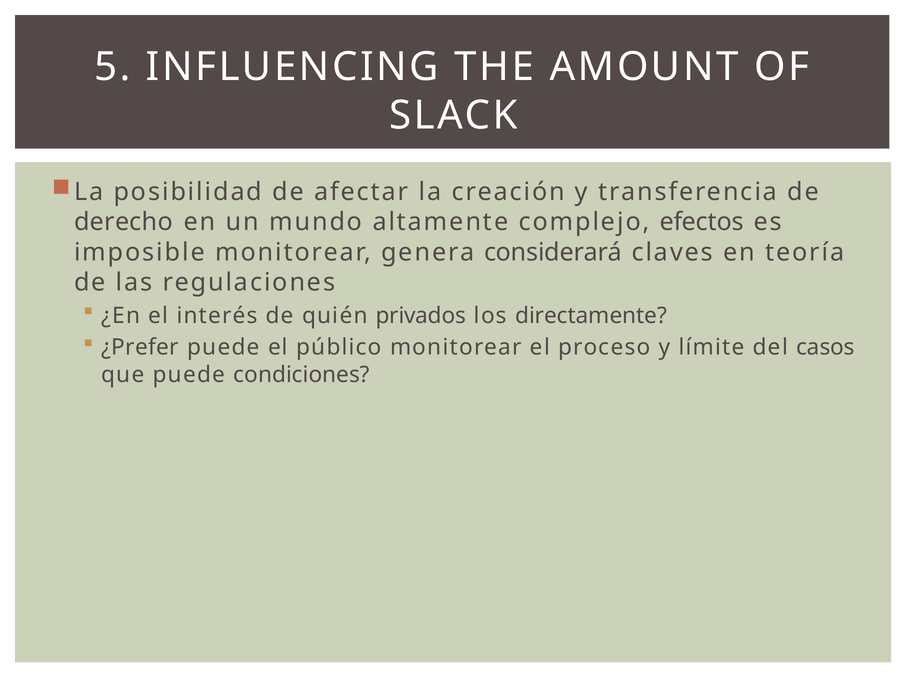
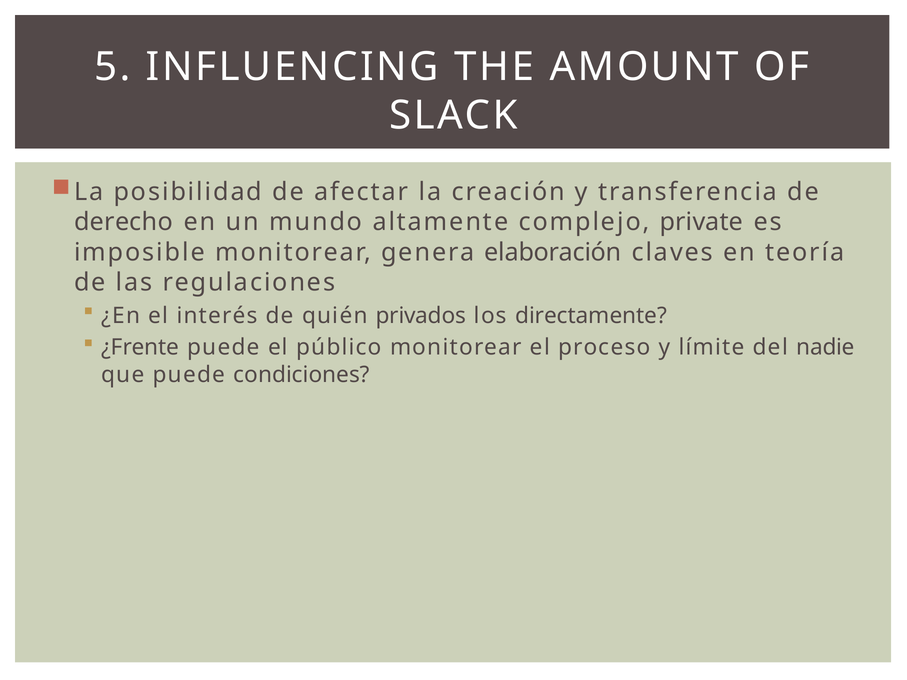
efectos: efectos -> private (701, 222)
considerará: considerará -> elaboración (553, 252)
¿Prefer: ¿Prefer -> ¿Frente (140, 347)
casos: casos -> nadie (825, 347)
